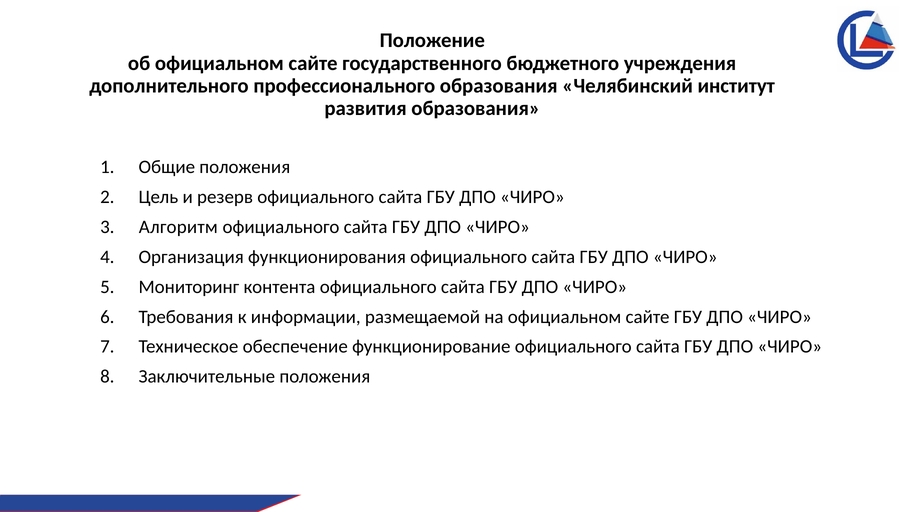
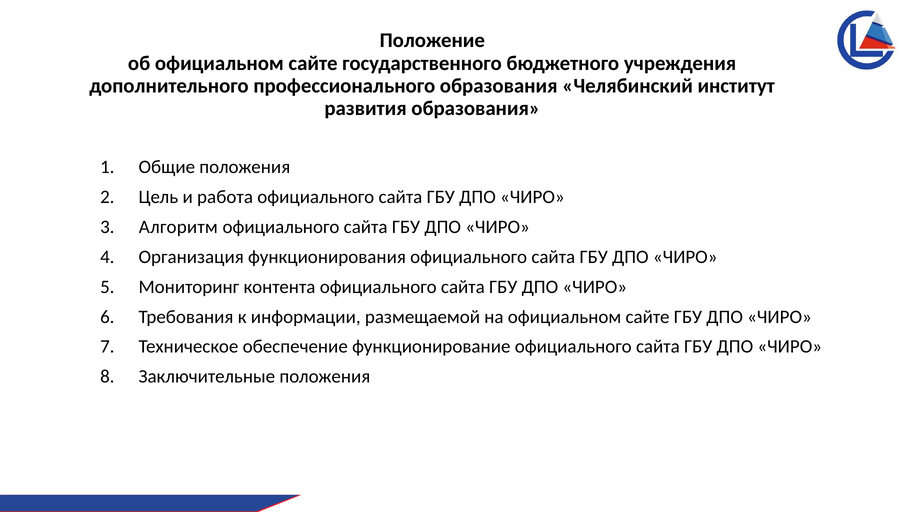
резерв: резерв -> работа (225, 197)
